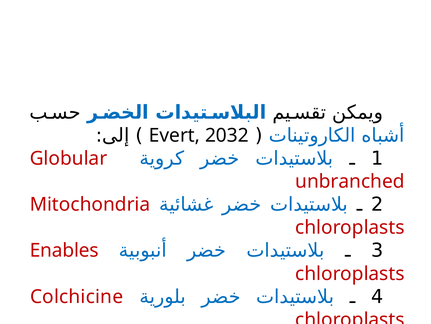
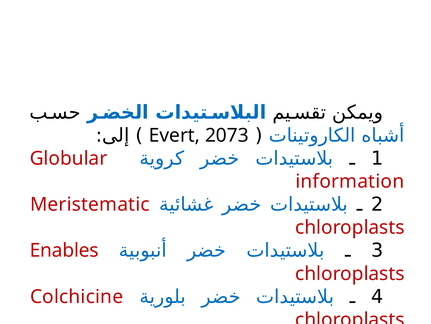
2032: 2032 -> 2073 (227, 135)
unbranched: unbranched -> information (350, 181)
Mitochondria: Mitochondria -> Meristematic (90, 204)
